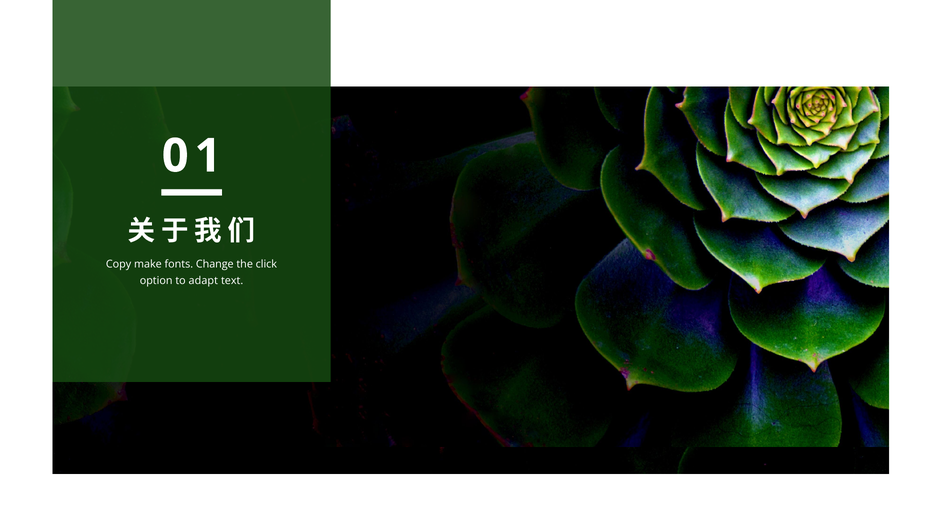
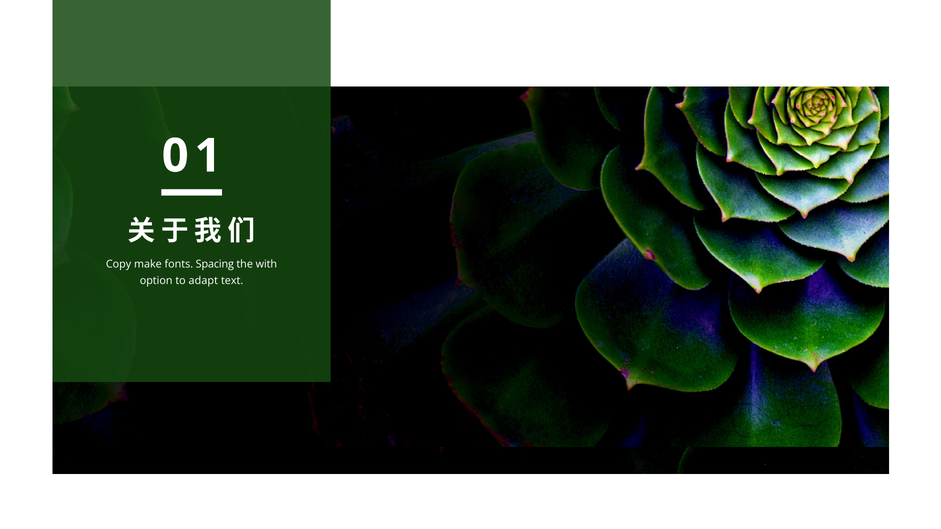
Change: Change -> Spacing (215, 264)
click: click -> with (266, 264)
